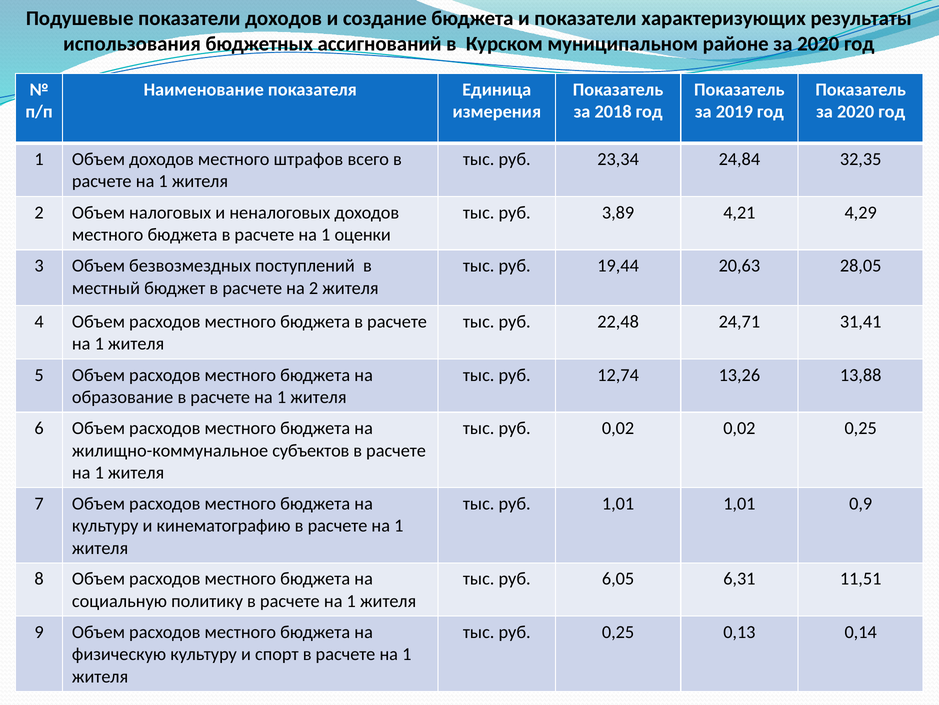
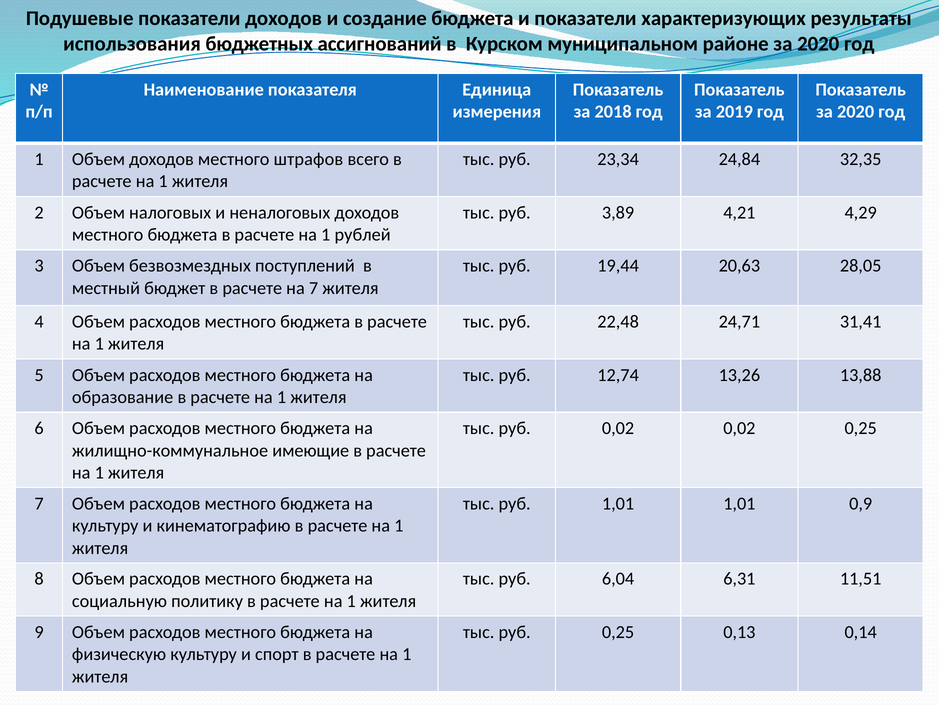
оценки: оценки -> рублей (363, 235)
на 2: 2 -> 7 (314, 288)
субъектов: субъектов -> имеющие (311, 450)
6,05: 6,05 -> 6,04 (618, 578)
